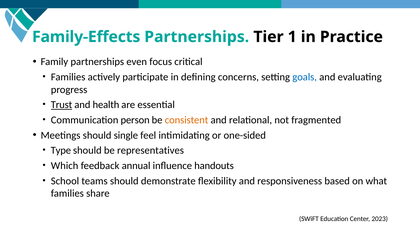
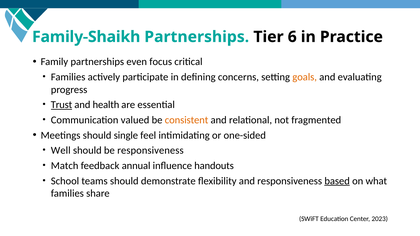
Family-Effects: Family-Effects -> Family-Shaikh (86, 37)
1: 1 -> 6 (292, 37)
goals colour: blue -> orange (305, 77)
person: person -> valued (135, 120)
Type: Type -> Well (61, 151)
be representatives: representatives -> responsiveness (150, 151)
Which: Which -> Match (65, 166)
based underline: none -> present (337, 181)
